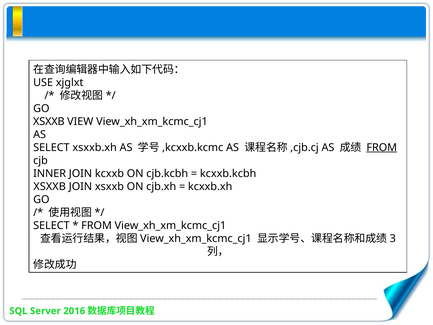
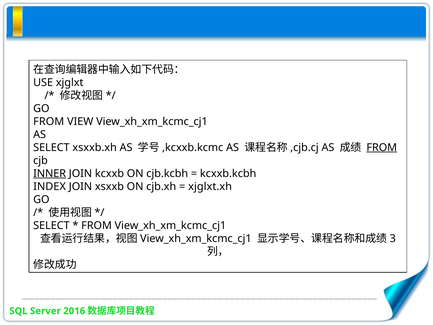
XSXXB: XSXXB -> FROM (49, 121)
INNER underline: none -> present (50, 173)
XSXXB: XSXXB -> INDEX (50, 186)
kcxxb.xh: kcxxb.xh -> xjglxt.xh (210, 186)
